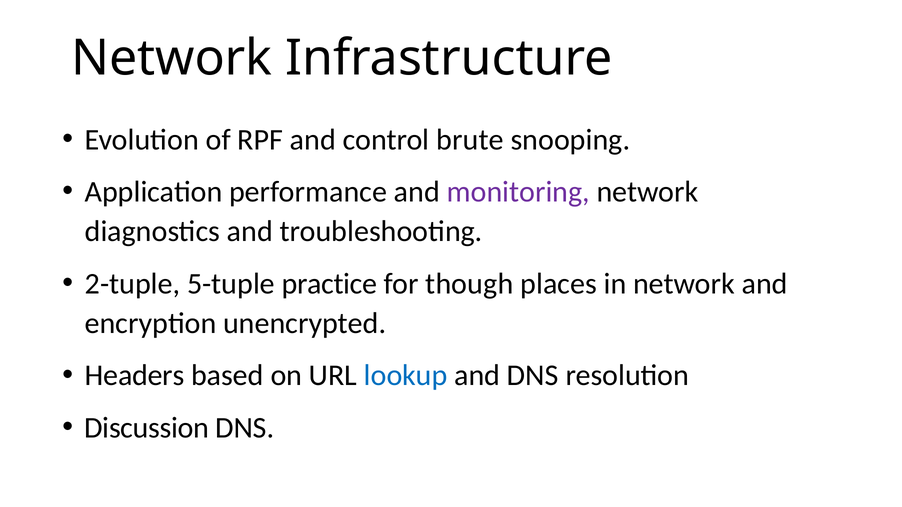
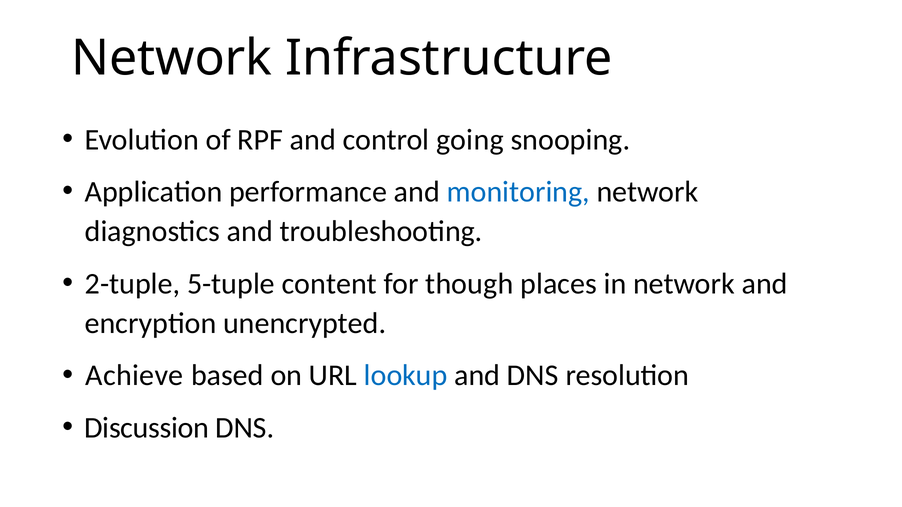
brute: brute -> going (470, 140)
monitoring colour: purple -> blue (518, 192)
practice: practice -> content (329, 284)
Headers: Headers -> Achieve (134, 376)
